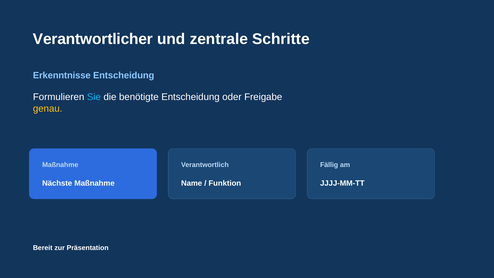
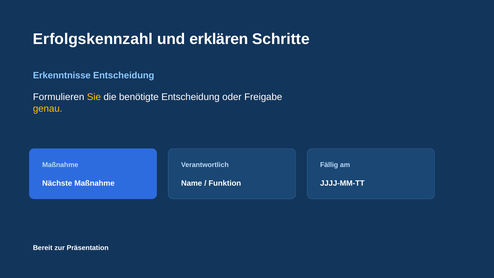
Verantwortlicher: Verantwortlicher -> Erfolgskennzahl (93, 39)
zentrale: zentrale -> erklären (219, 39)
Sie colour: light blue -> yellow (94, 97)
